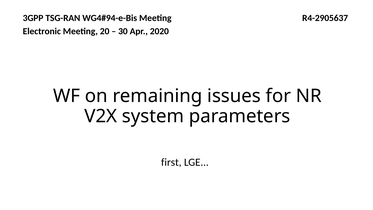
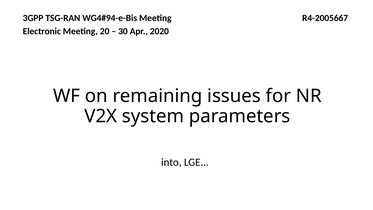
R4-2905637: R4-2905637 -> R4-2005667 (325, 18)
first: first -> into (171, 162)
